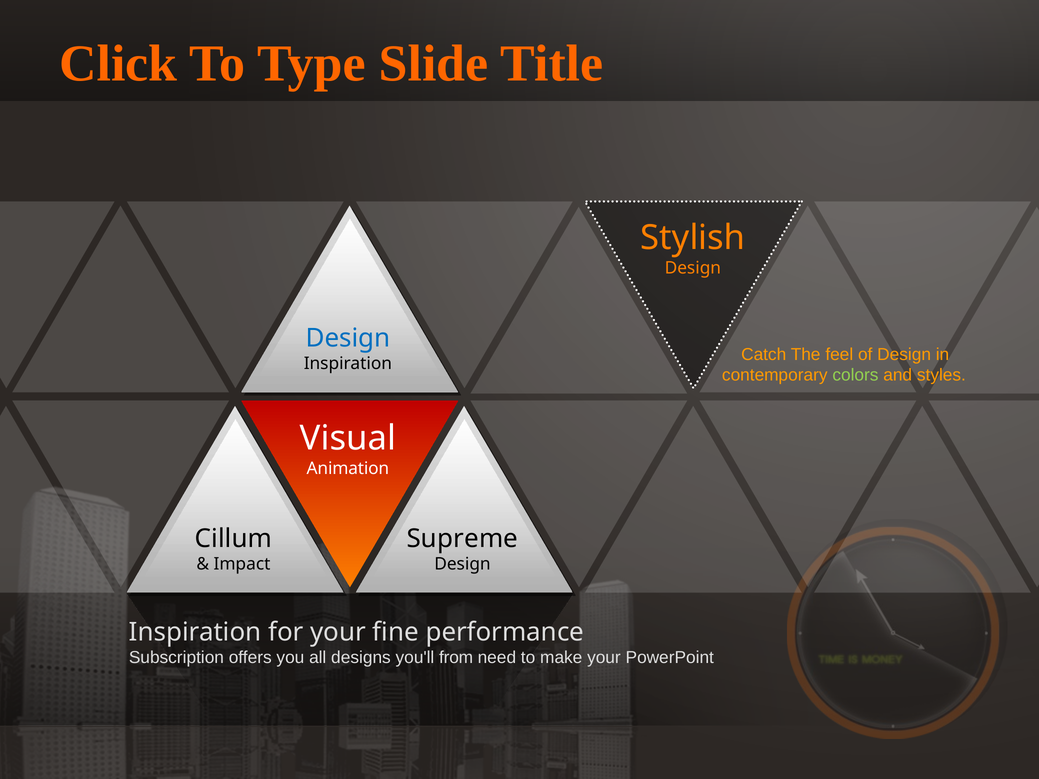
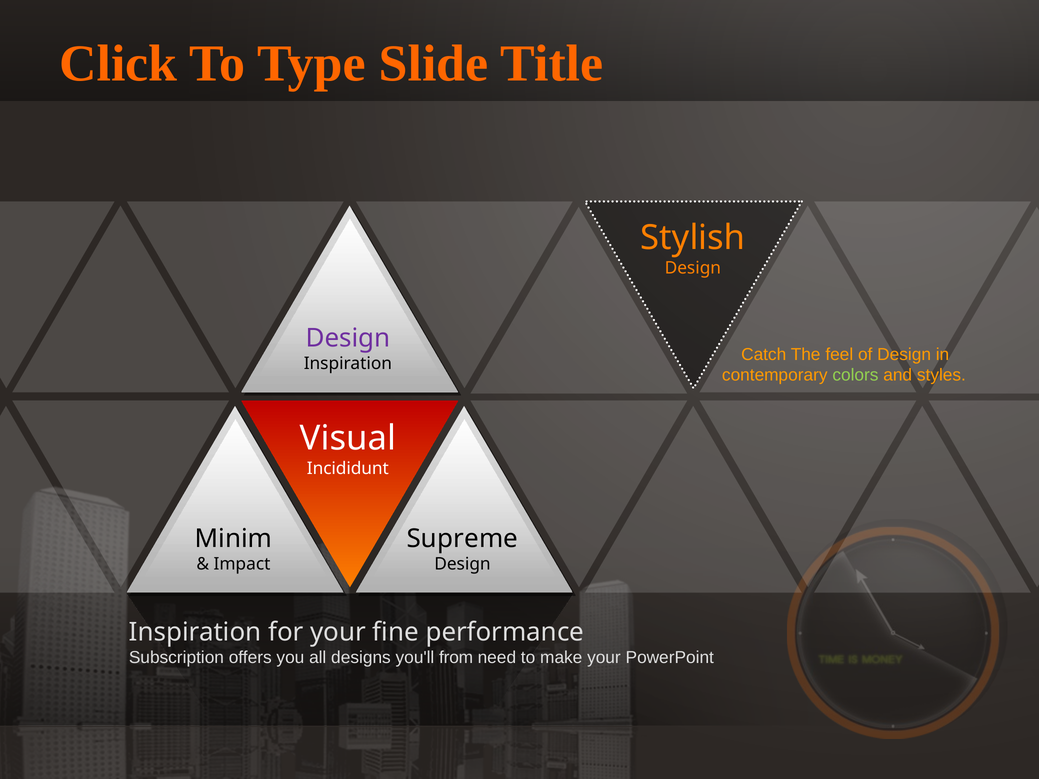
Design colour: blue -> purple (348, 339)
Animation: Animation -> Incididunt (348, 469)
Cillum: Cillum -> Minim (233, 539)
